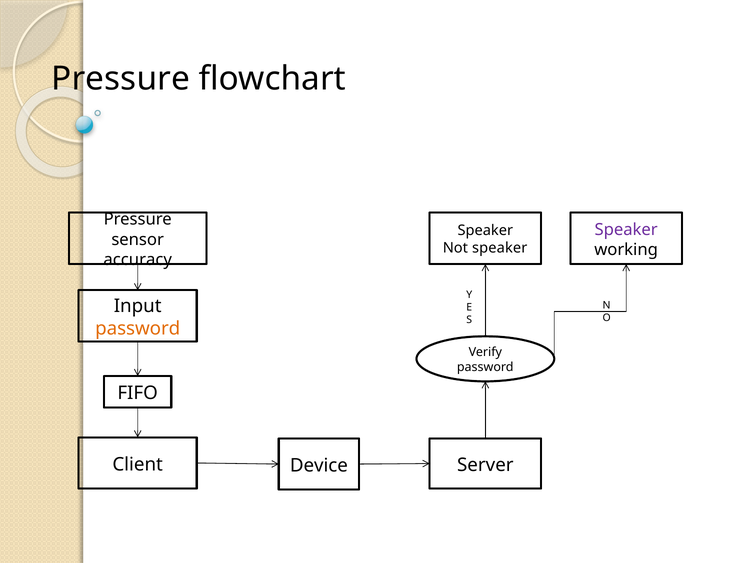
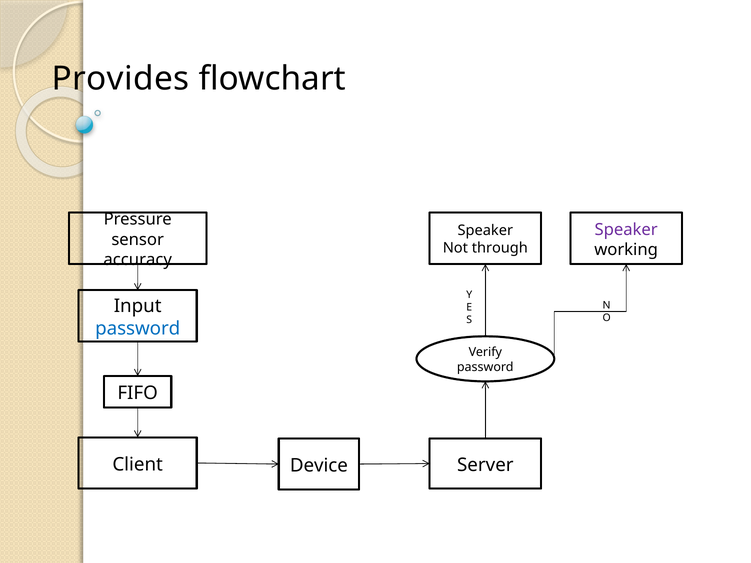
Pressure: Pressure -> Provides (120, 79)
Not speaker: speaker -> through (500, 248)
password colour: orange -> blue (138, 329)
